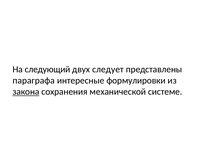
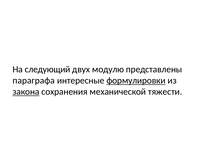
следует: следует -> модулю (108, 69)
формулировки underline: none -> present (136, 80)
системе: системе -> тяжести (165, 92)
